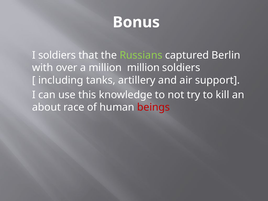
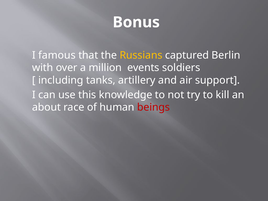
I soldiers: soldiers -> famous (57, 55)
Russians colour: light green -> yellow (141, 55)
million million: million -> events (143, 68)
